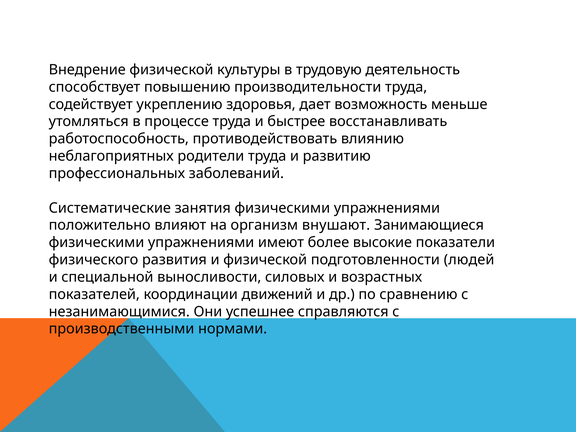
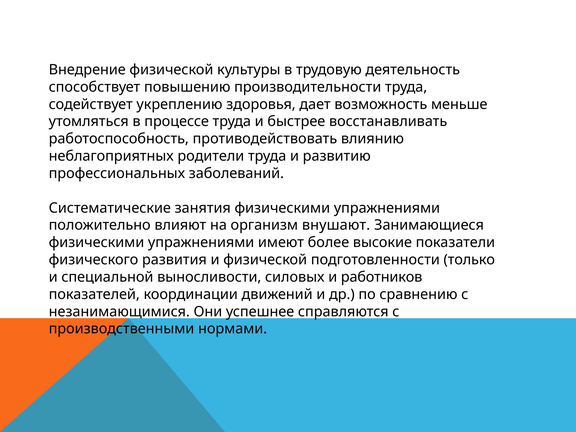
людей: людей -> только (469, 260)
возрастных: возрастных -> работников (382, 277)
